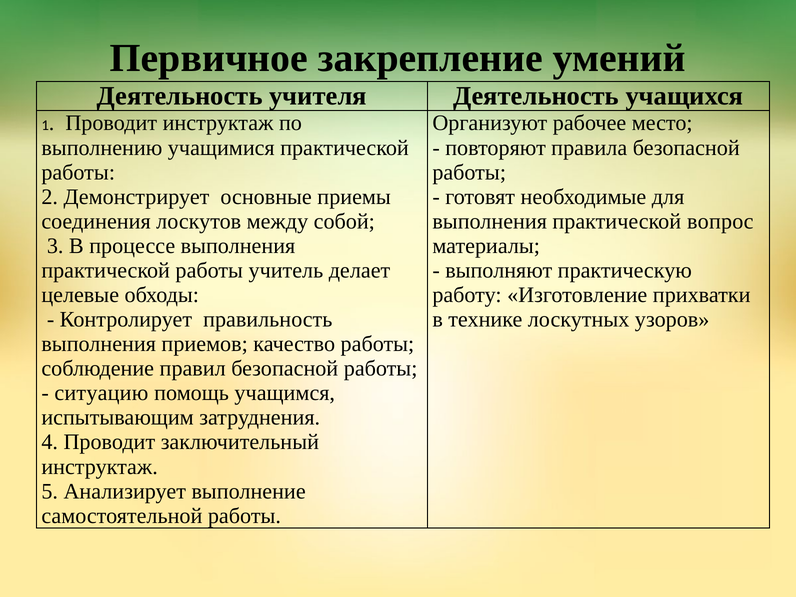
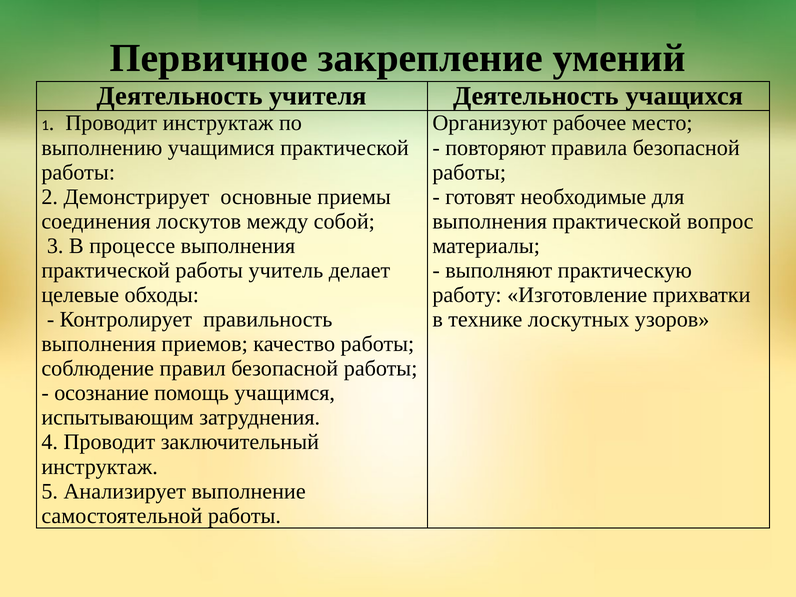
ситуацию: ситуацию -> осознание (102, 393)
